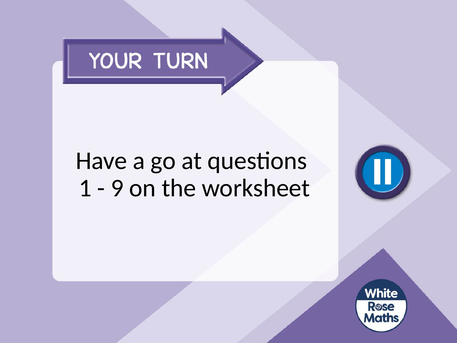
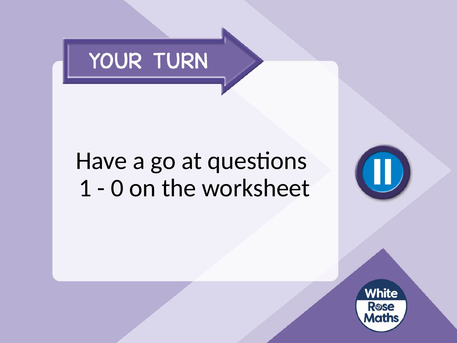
9: 9 -> 0 (117, 188)
